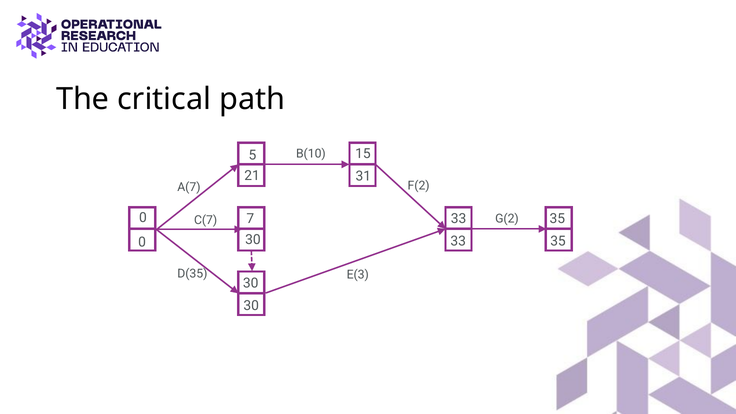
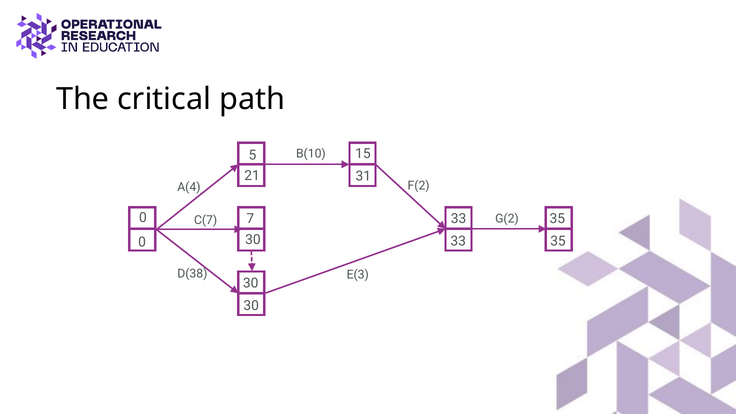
A(7: A(7 -> A(4 (189, 187)
D(35: D(35 -> D(38 (192, 274)
